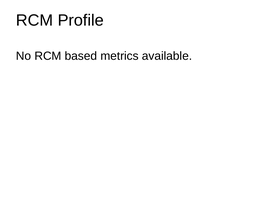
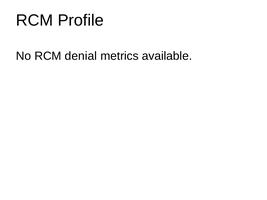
based: based -> denial (81, 56)
